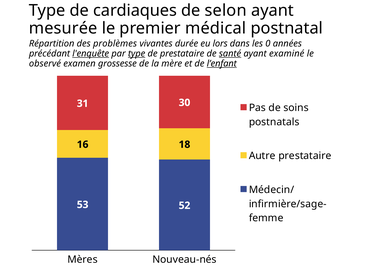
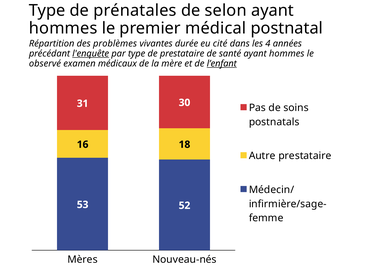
cardiaques: cardiaques -> prénatales (135, 10)
mesurée: mesurée -> hommes (63, 28)
lors: lors -> cité (220, 44)
0: 0 -> 4 (268, 44)
type underline: present -> none (137, 54)
santé underline: present -> none (230, 54)
examiné: examiné -> hommes (287, 54)
grossesse: grossesse -> médicaux (117, 64)
